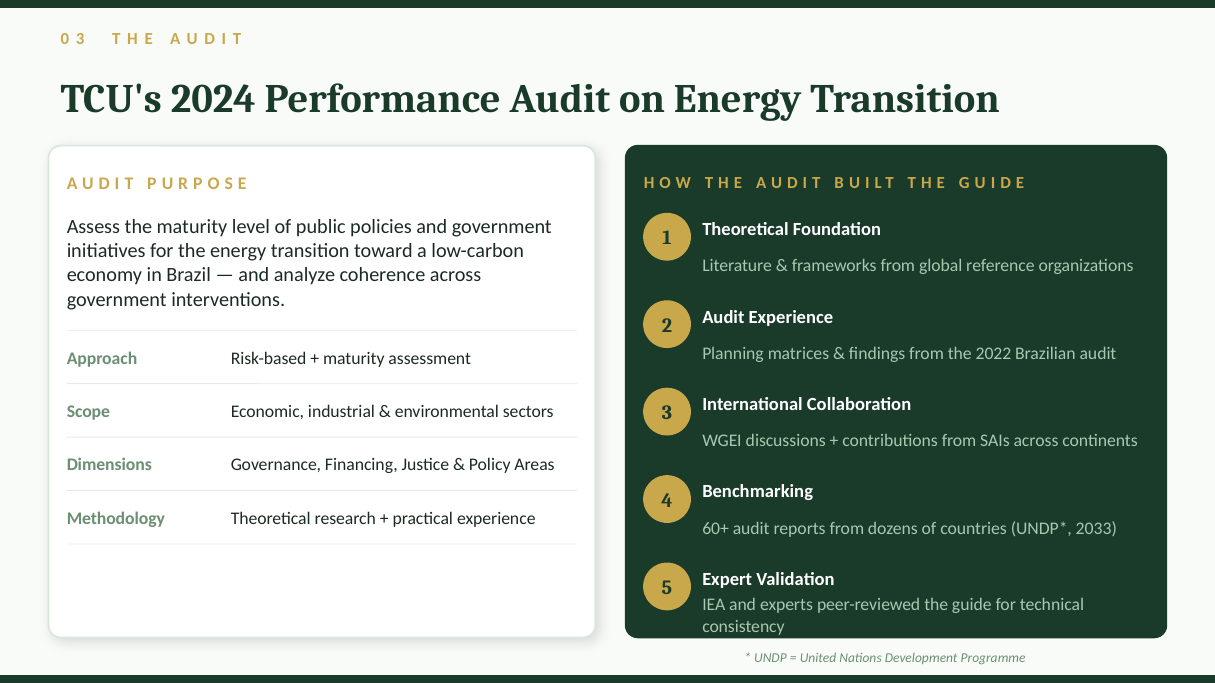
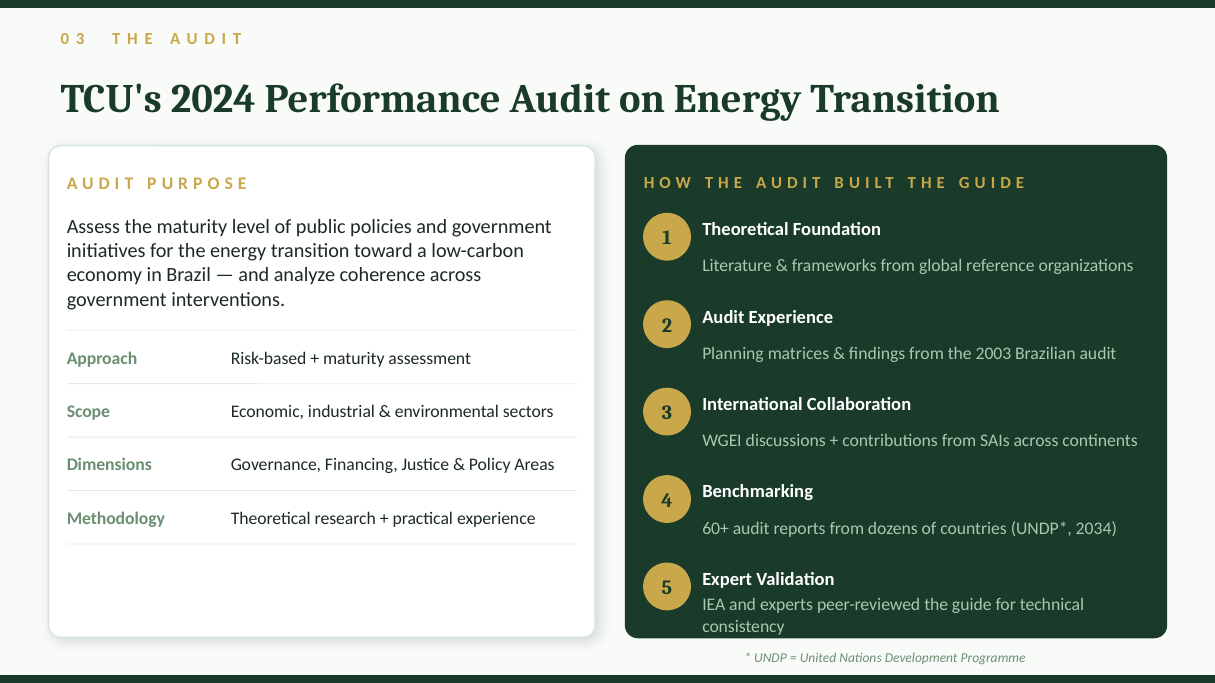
2022: 2022 -> 2003 (993, 354)
2033: 2033 -> 2034 (1096, 529)
